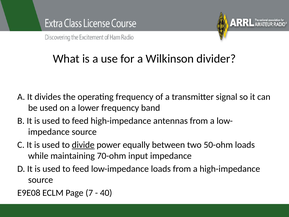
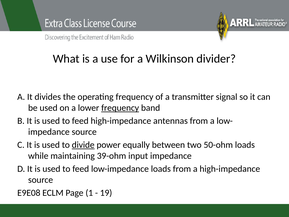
frequency underline: none -> present (120, 108)
70-ohm: 70-ohm -> 39-ohm (112, 156)
7: 7 -> 1 (89, 193)
40: 40 -> 19 (106, 193)
